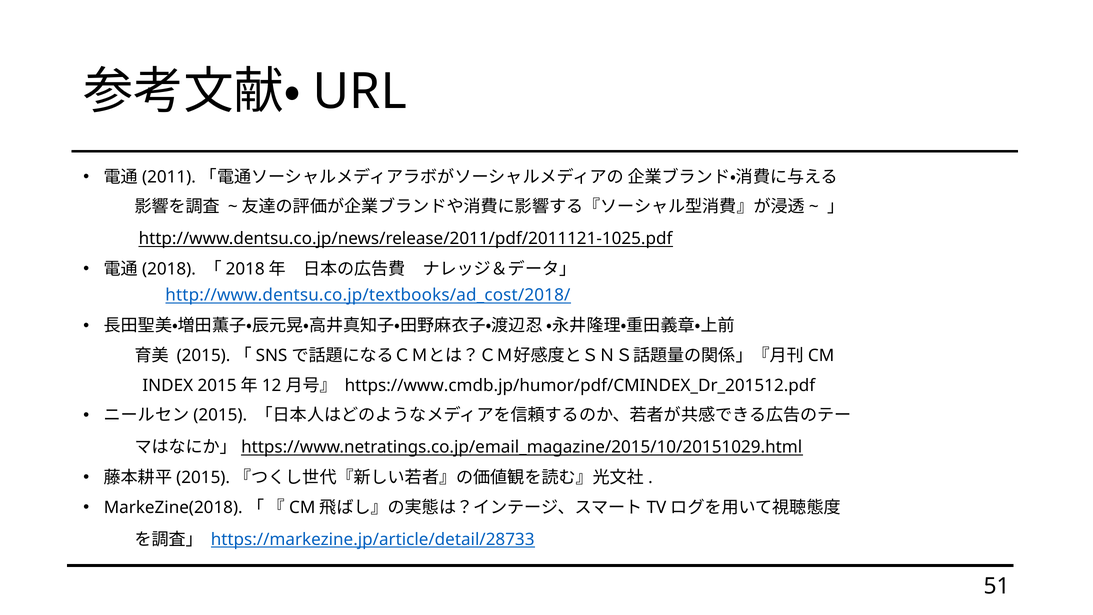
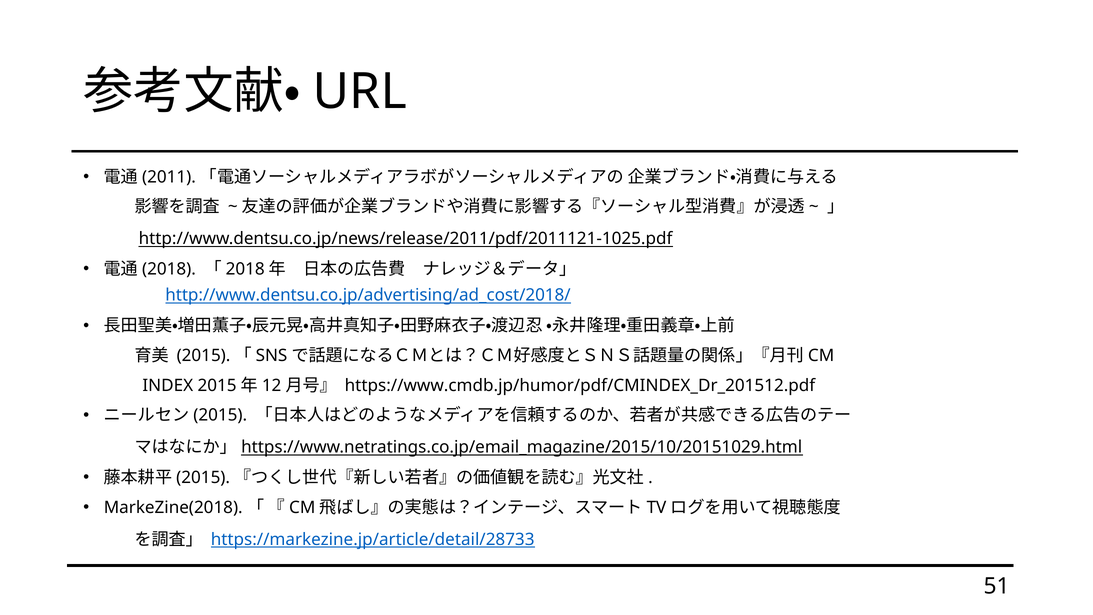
http://www.dentsu.co.jp/textbooks/ad_cost/2018/: http://www.dentsu.co.jp/textbooks/ad_cost/2018/ -> http://www.dentsu.co.jp/advertising/ad_cost/2018/ (368, 295)
